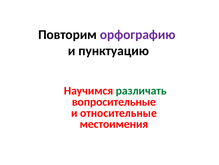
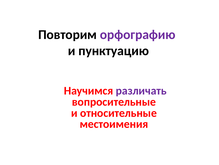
различать colour: green -> purple (141, 90)
